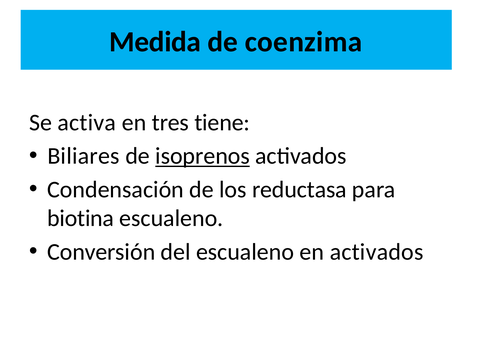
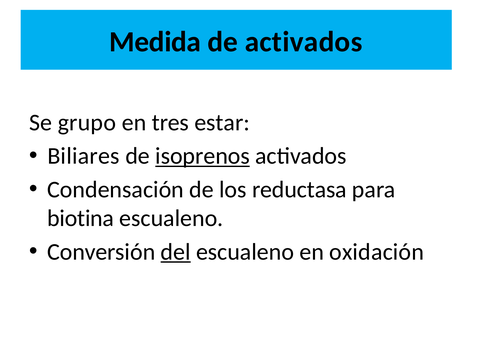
de coenzima: coenzima -> activados (304, 42)
activa: activa -> grupo (87, 123)
tiene: tiene -> estar (222, 123)
del underline: none -> present (176, 252)
en activados: activados -> oxidación (377, 252)
